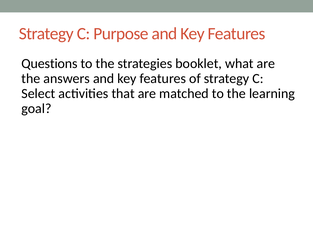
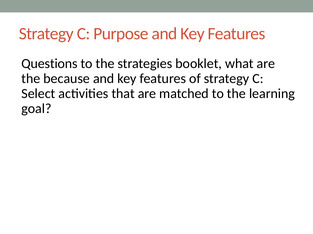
answers: answers -> because (67, 79)
